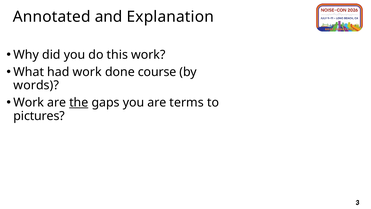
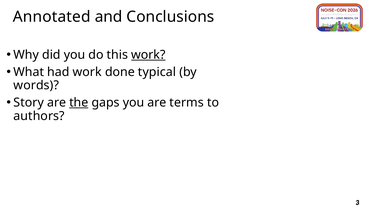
Explanation: Explanation -> Conclusions (170, 17)
work underline: none -> present (148, 55)
course: course -> typical (157, 72)
Work: Work -> Story (29, 102)
pictures: pictures -> authors (39, 116)
